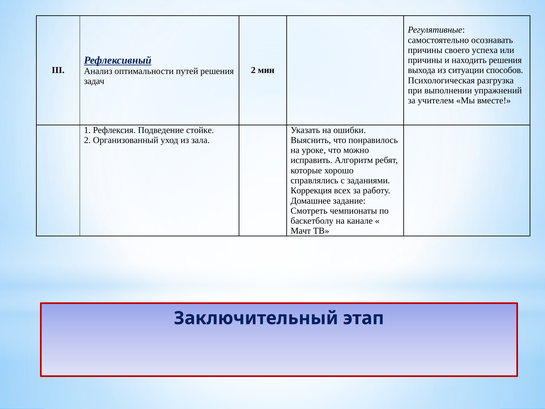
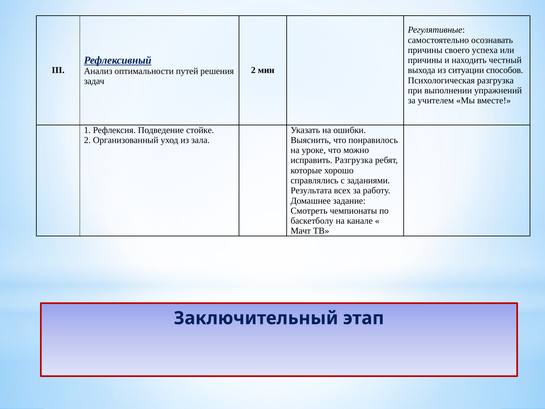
находить решения: решения -> честный (505, 60)
исправить Алгоритм: Алгоритм -> Разгрузка (354, 160)
Коррекция: Коррекция -> Результата (311, 190)
